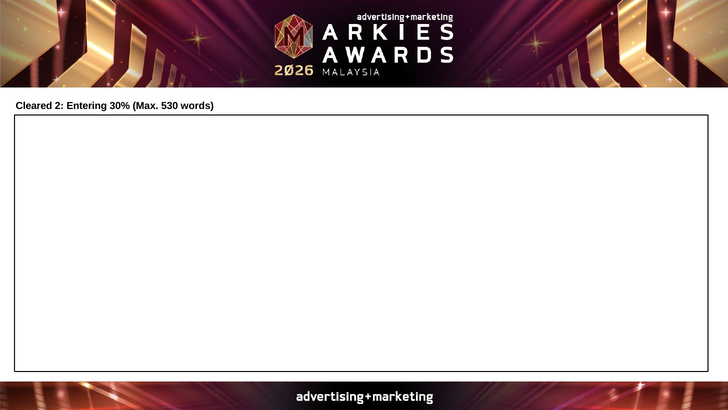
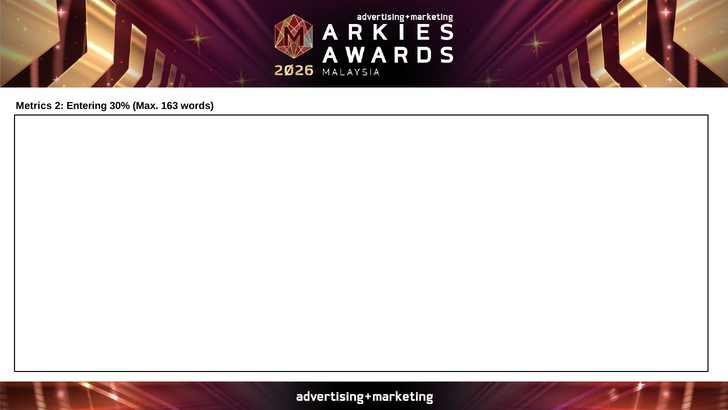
Cleared: Cleared -> Metrics (34, 106)
530: 530 -> 163 (170, 106)
